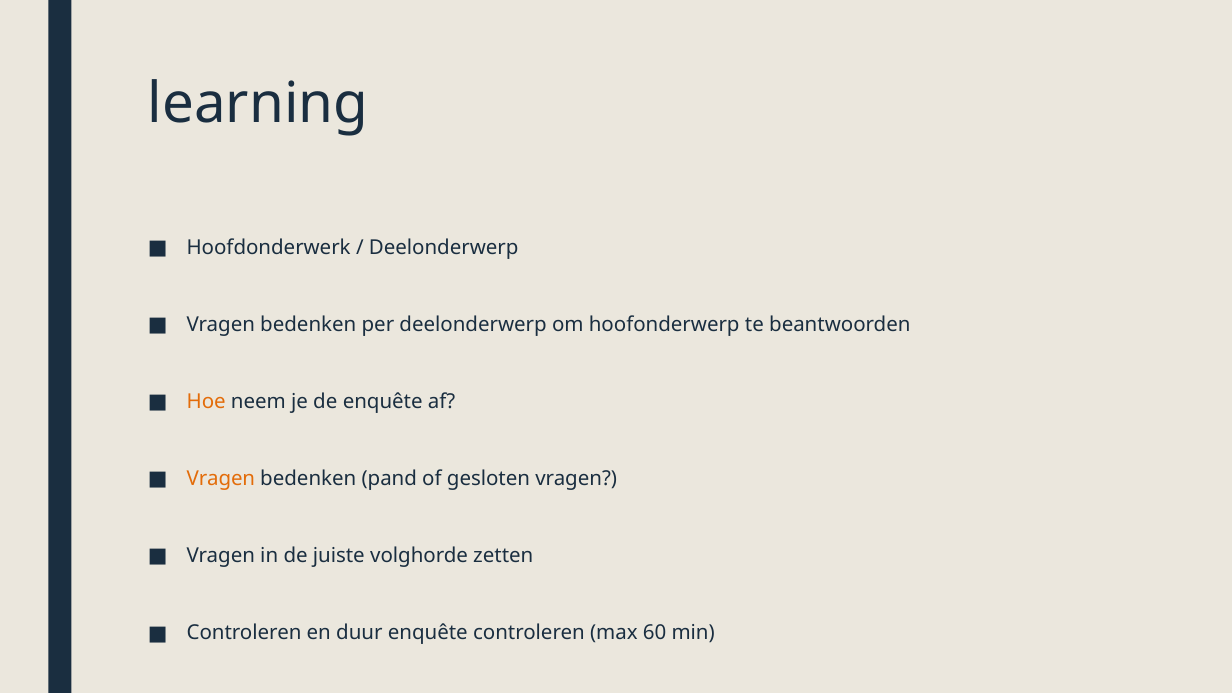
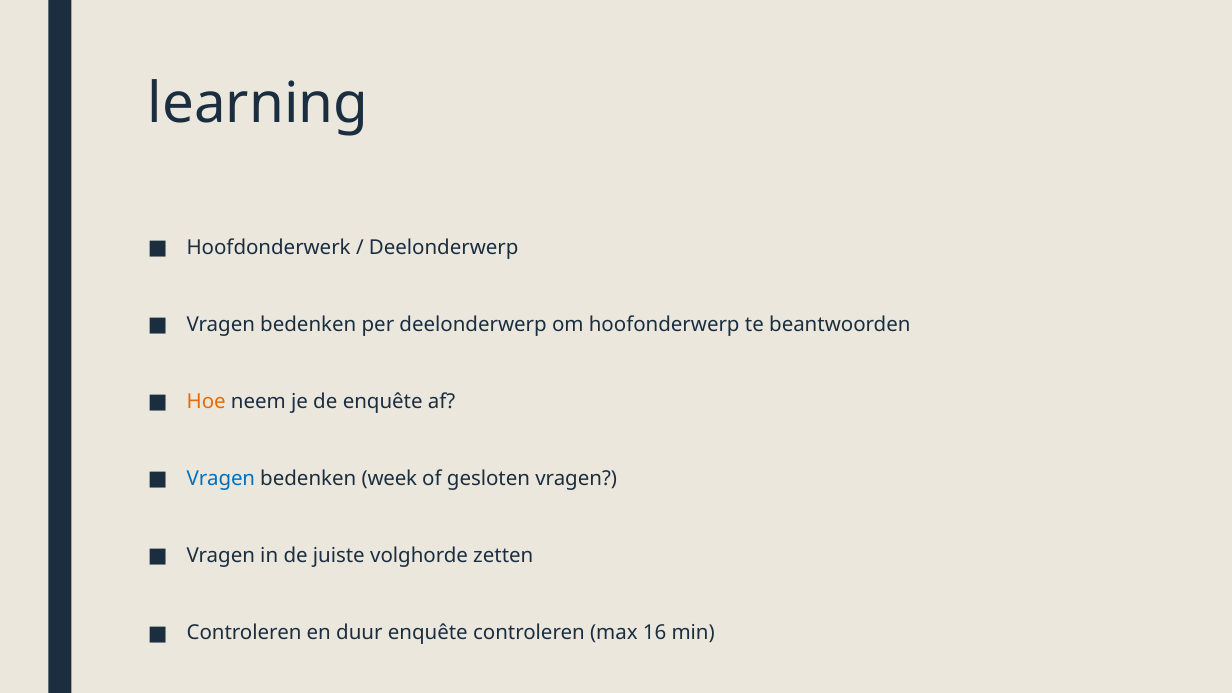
Vragen colour: orange -> blue (221, 479)
pand: pand -> week (389, 479)
60: 60 -> 16 (655, 633)
